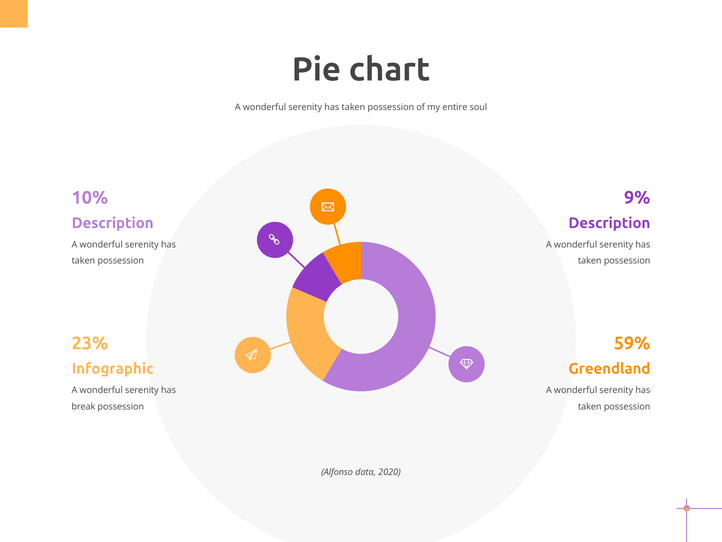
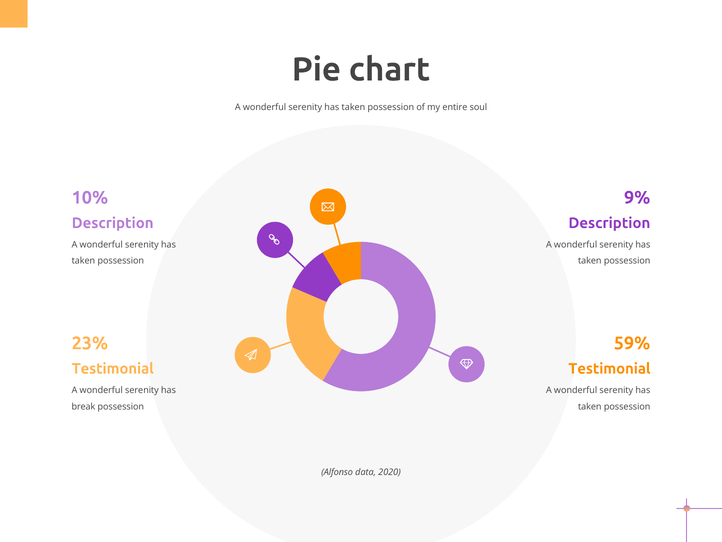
Infographic: Infographic -> Testimonial (113, 368)
Greendland: Greendland -> Testimonial (609, 368)
